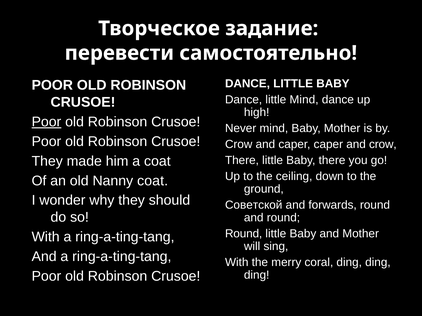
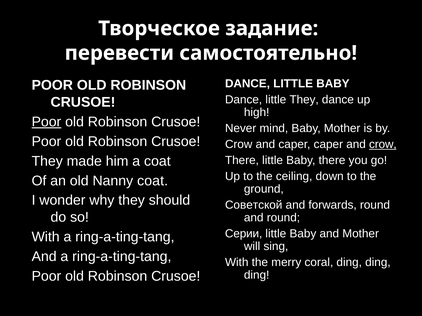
little Mind: Mind -> They (304, 100)
crow underline: none -> present (383, 145)
Round: Round -> Серии (244, 234)
